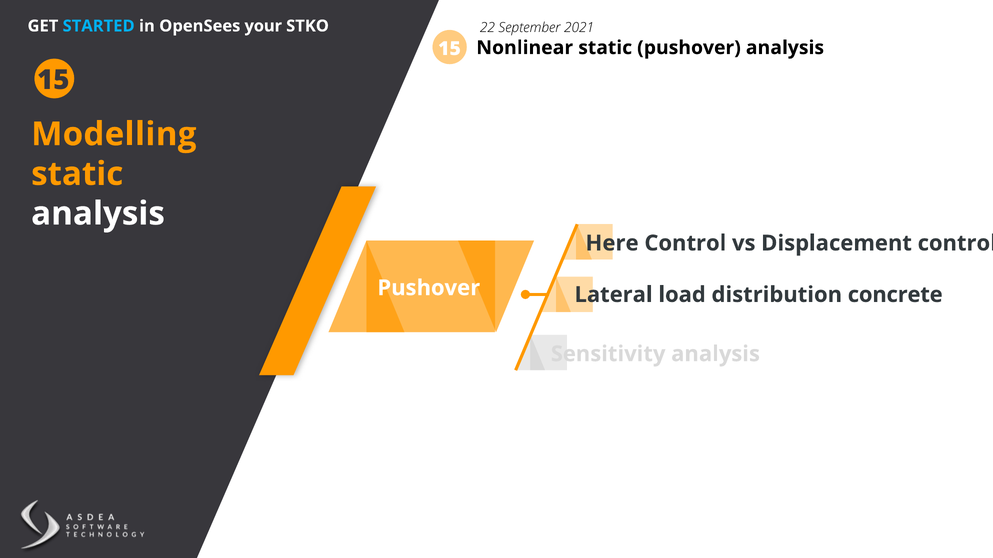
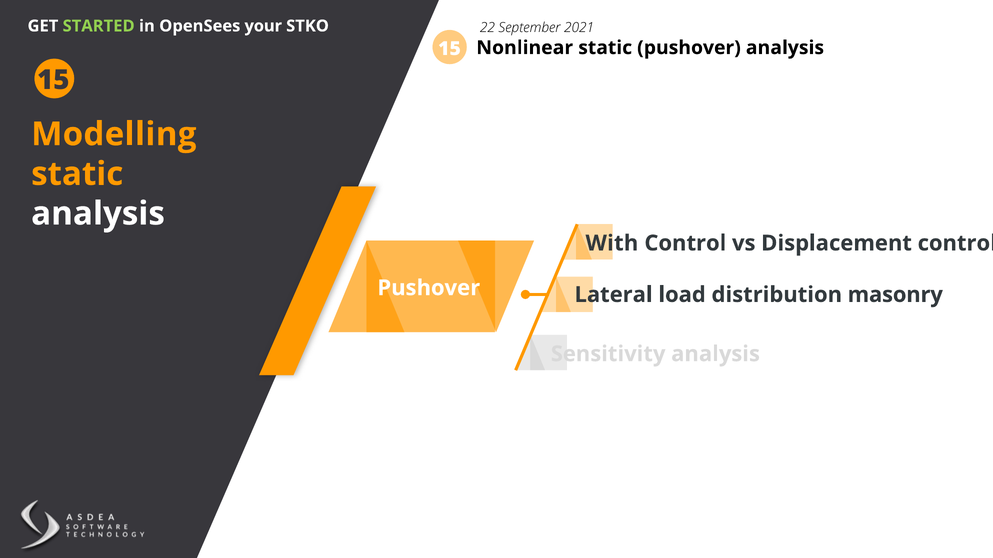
STARTED colour: light blue -> light green (99, 26)
Here: Here -> With (612, 243)
concrete: concrete -> masonry (895, 295)
